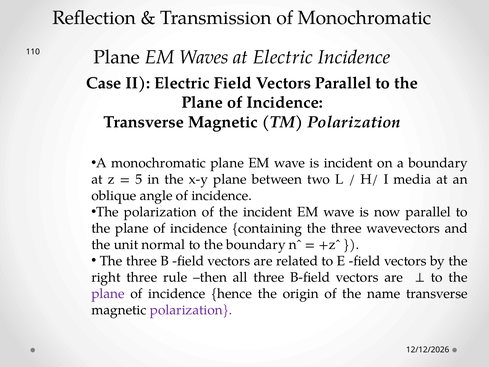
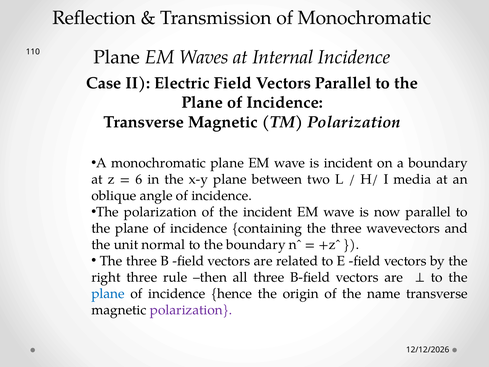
at Electric: Electric -> Internal (283, 57)
5: 5 -> 6 (139, 179)
plane colour: purple -> blue (108, 293)
